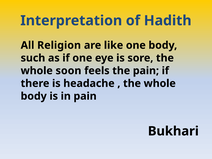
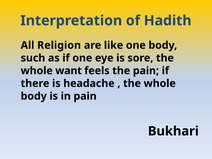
soon: soon -> want (69, 71)
